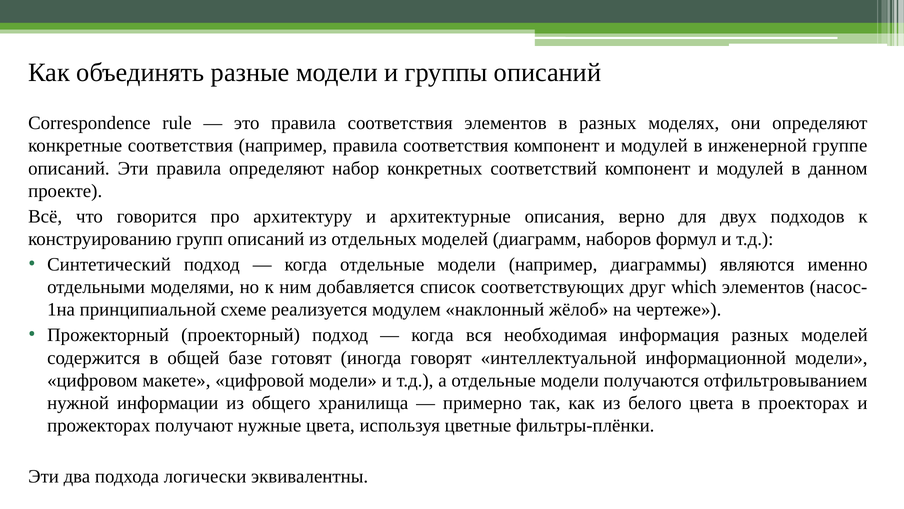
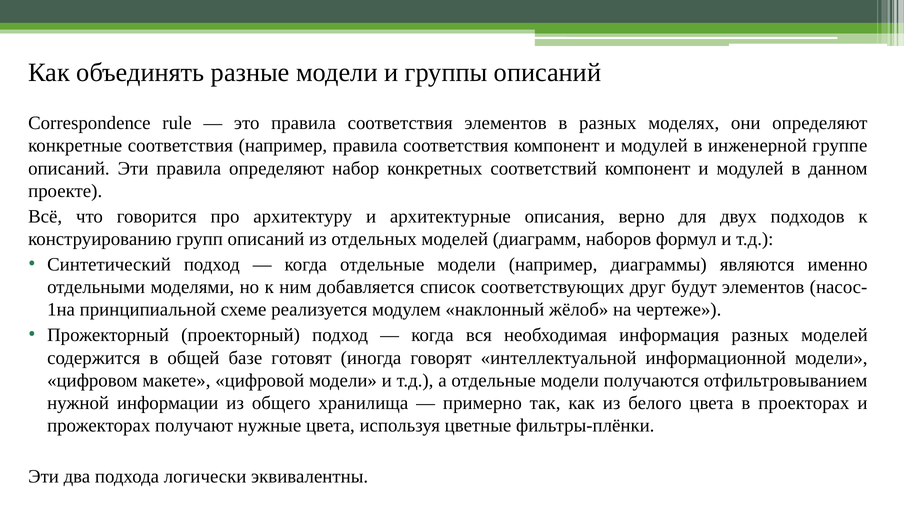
which: which -> будут (694, 287)
